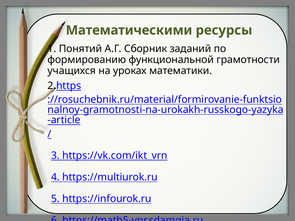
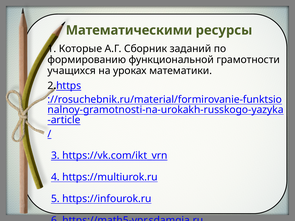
Понятий: Понятий -> Которые (80, 49)
